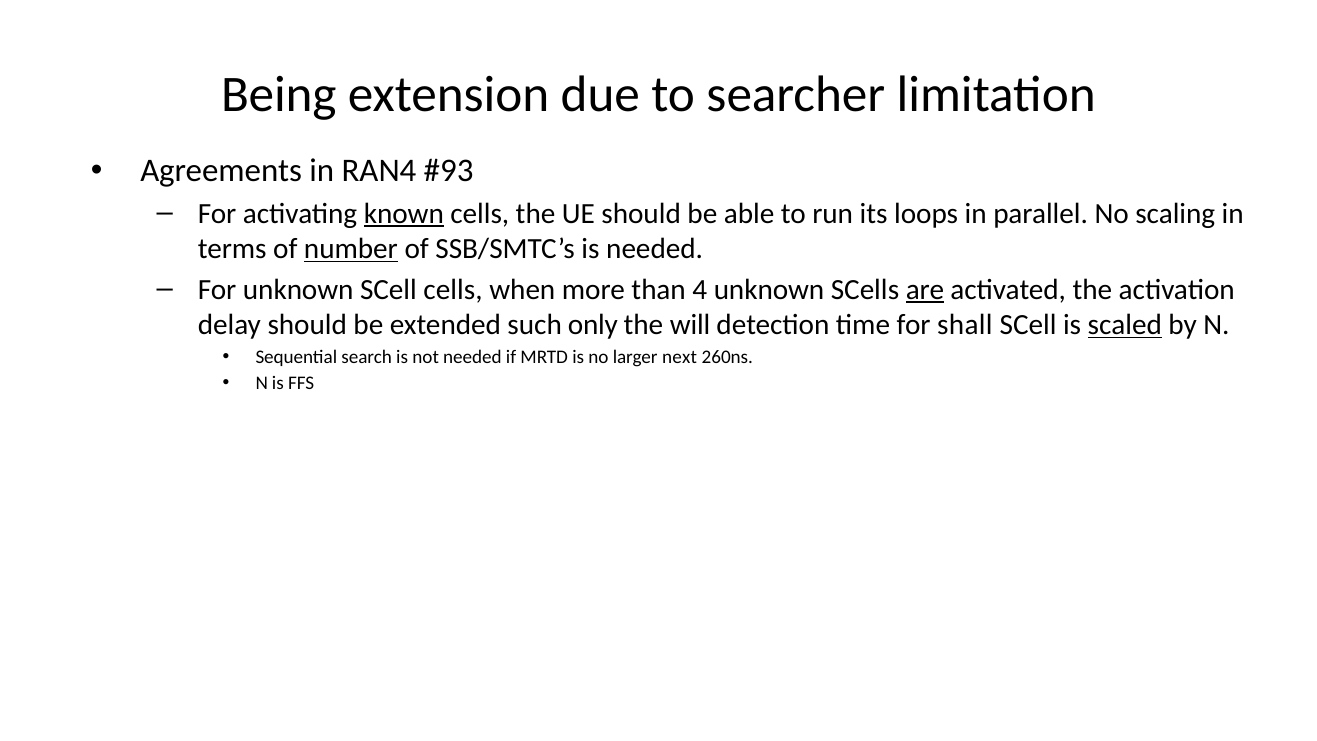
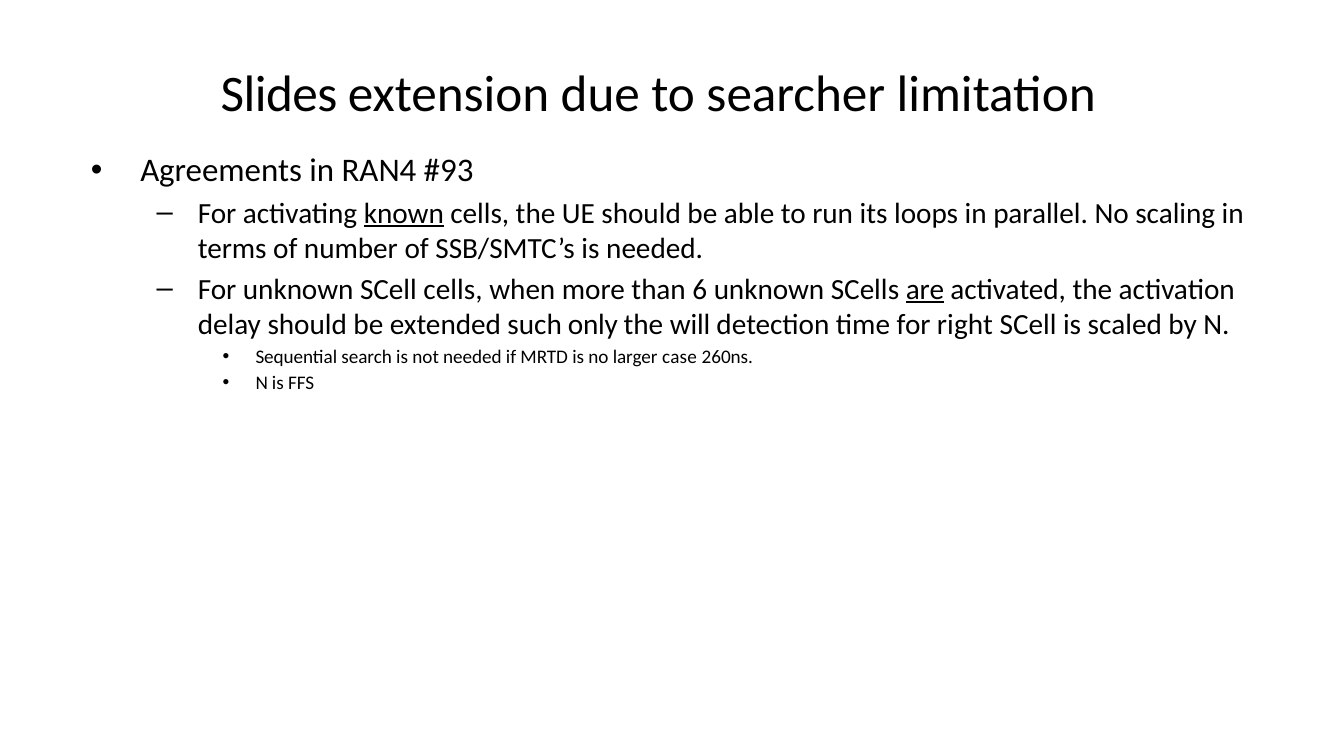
Being: Being -> Slides (279, 95)
number underline: present -> none (351, 249)
4: 4 -> 6 (700, 290)
shall: shall -> right (965, 325)
scaled underline: present -> none (1125, 325)
next: next -> case (680, 357)
